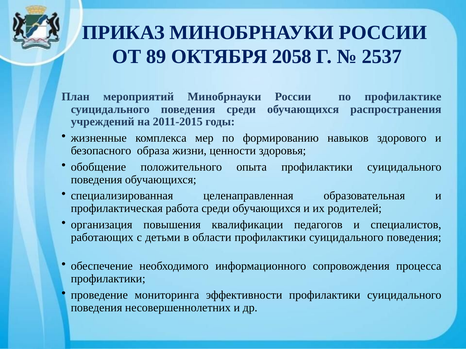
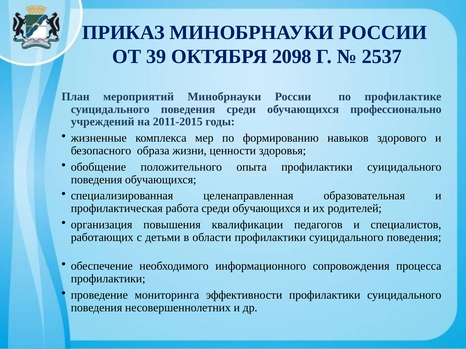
89: 89 -> 39 (156, 57)
2058: 2058 -> 2098 (292, 57)
распространения: распространения -> профессионально (396, 109)
